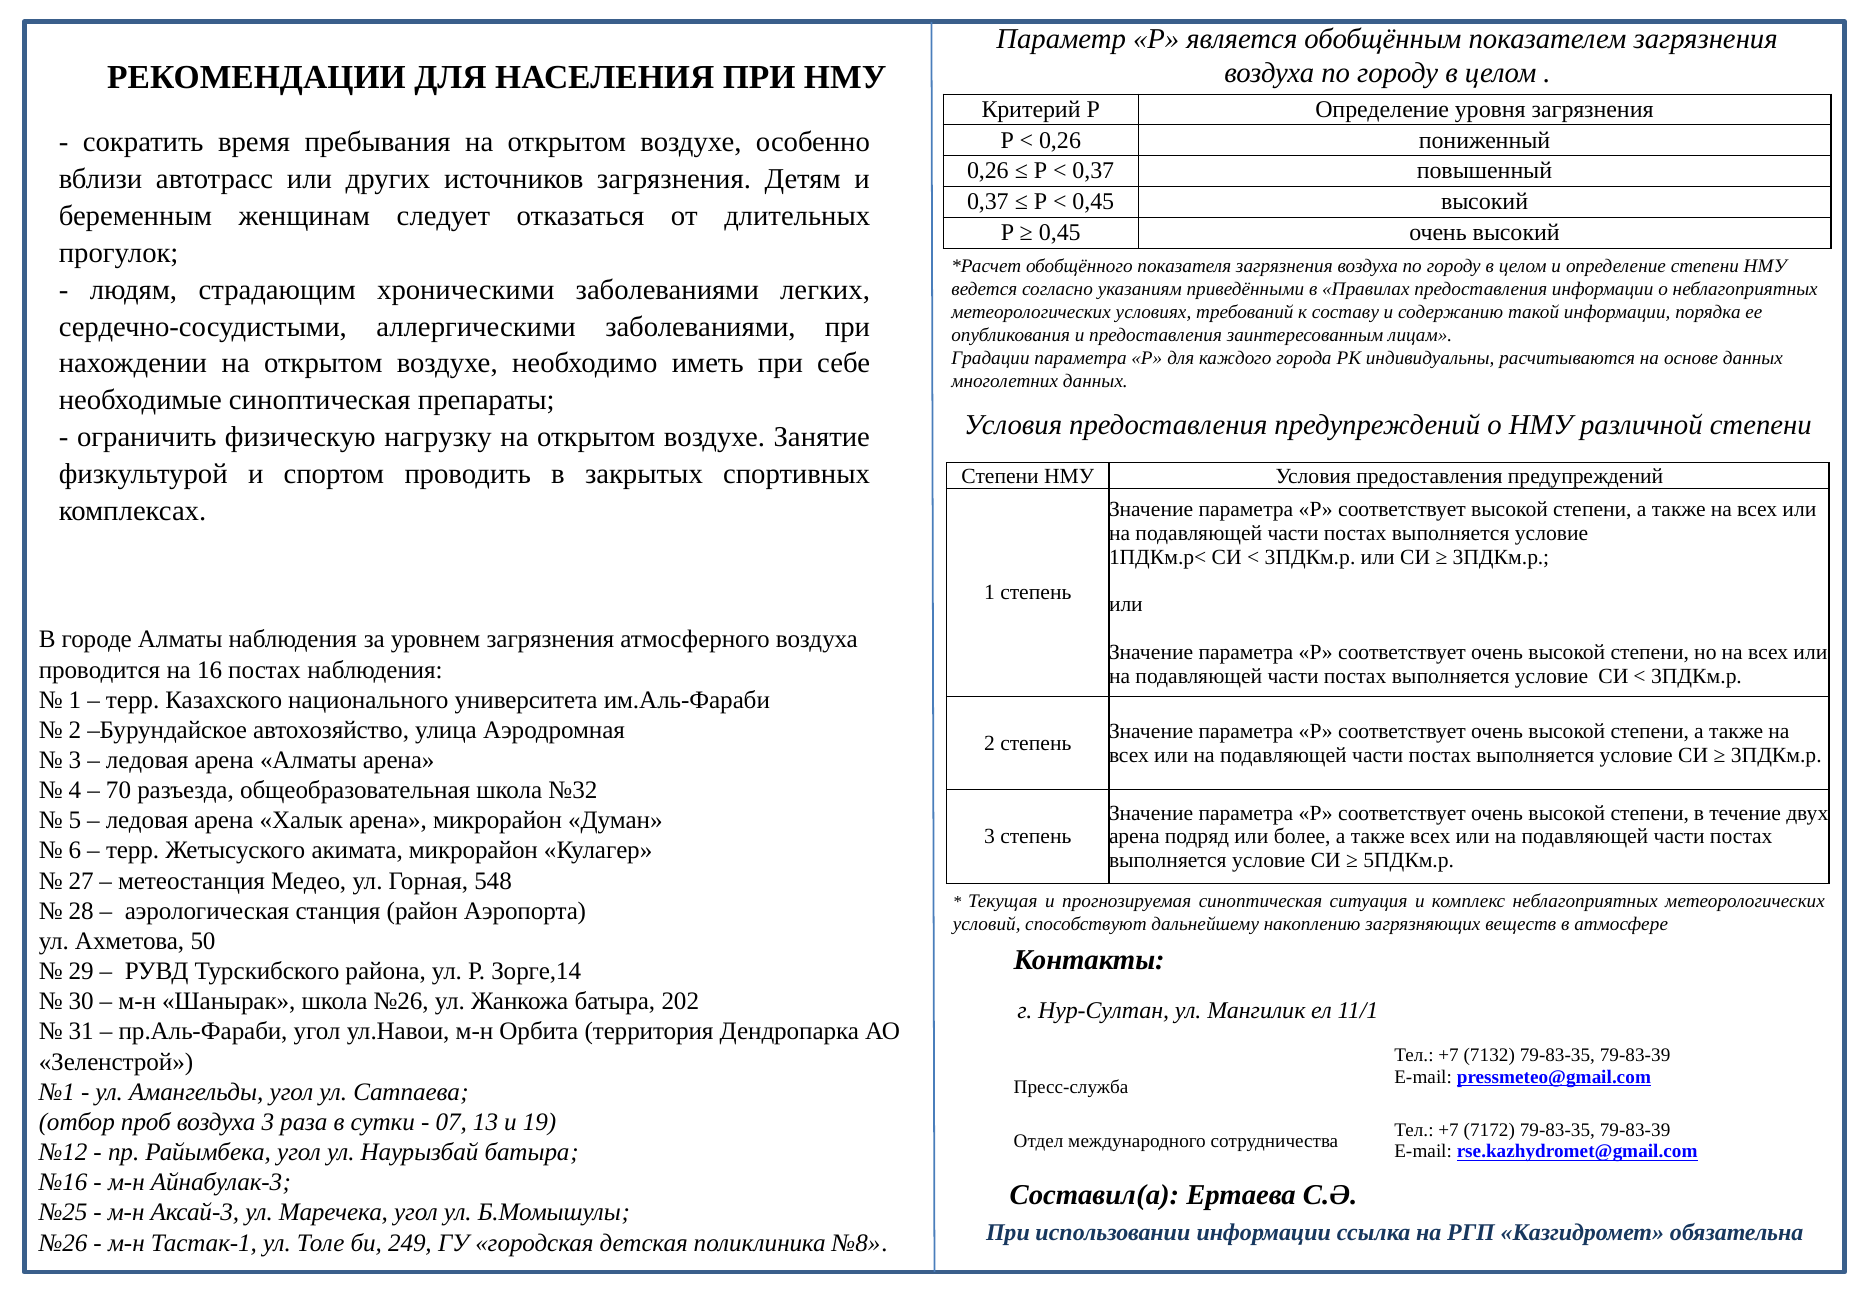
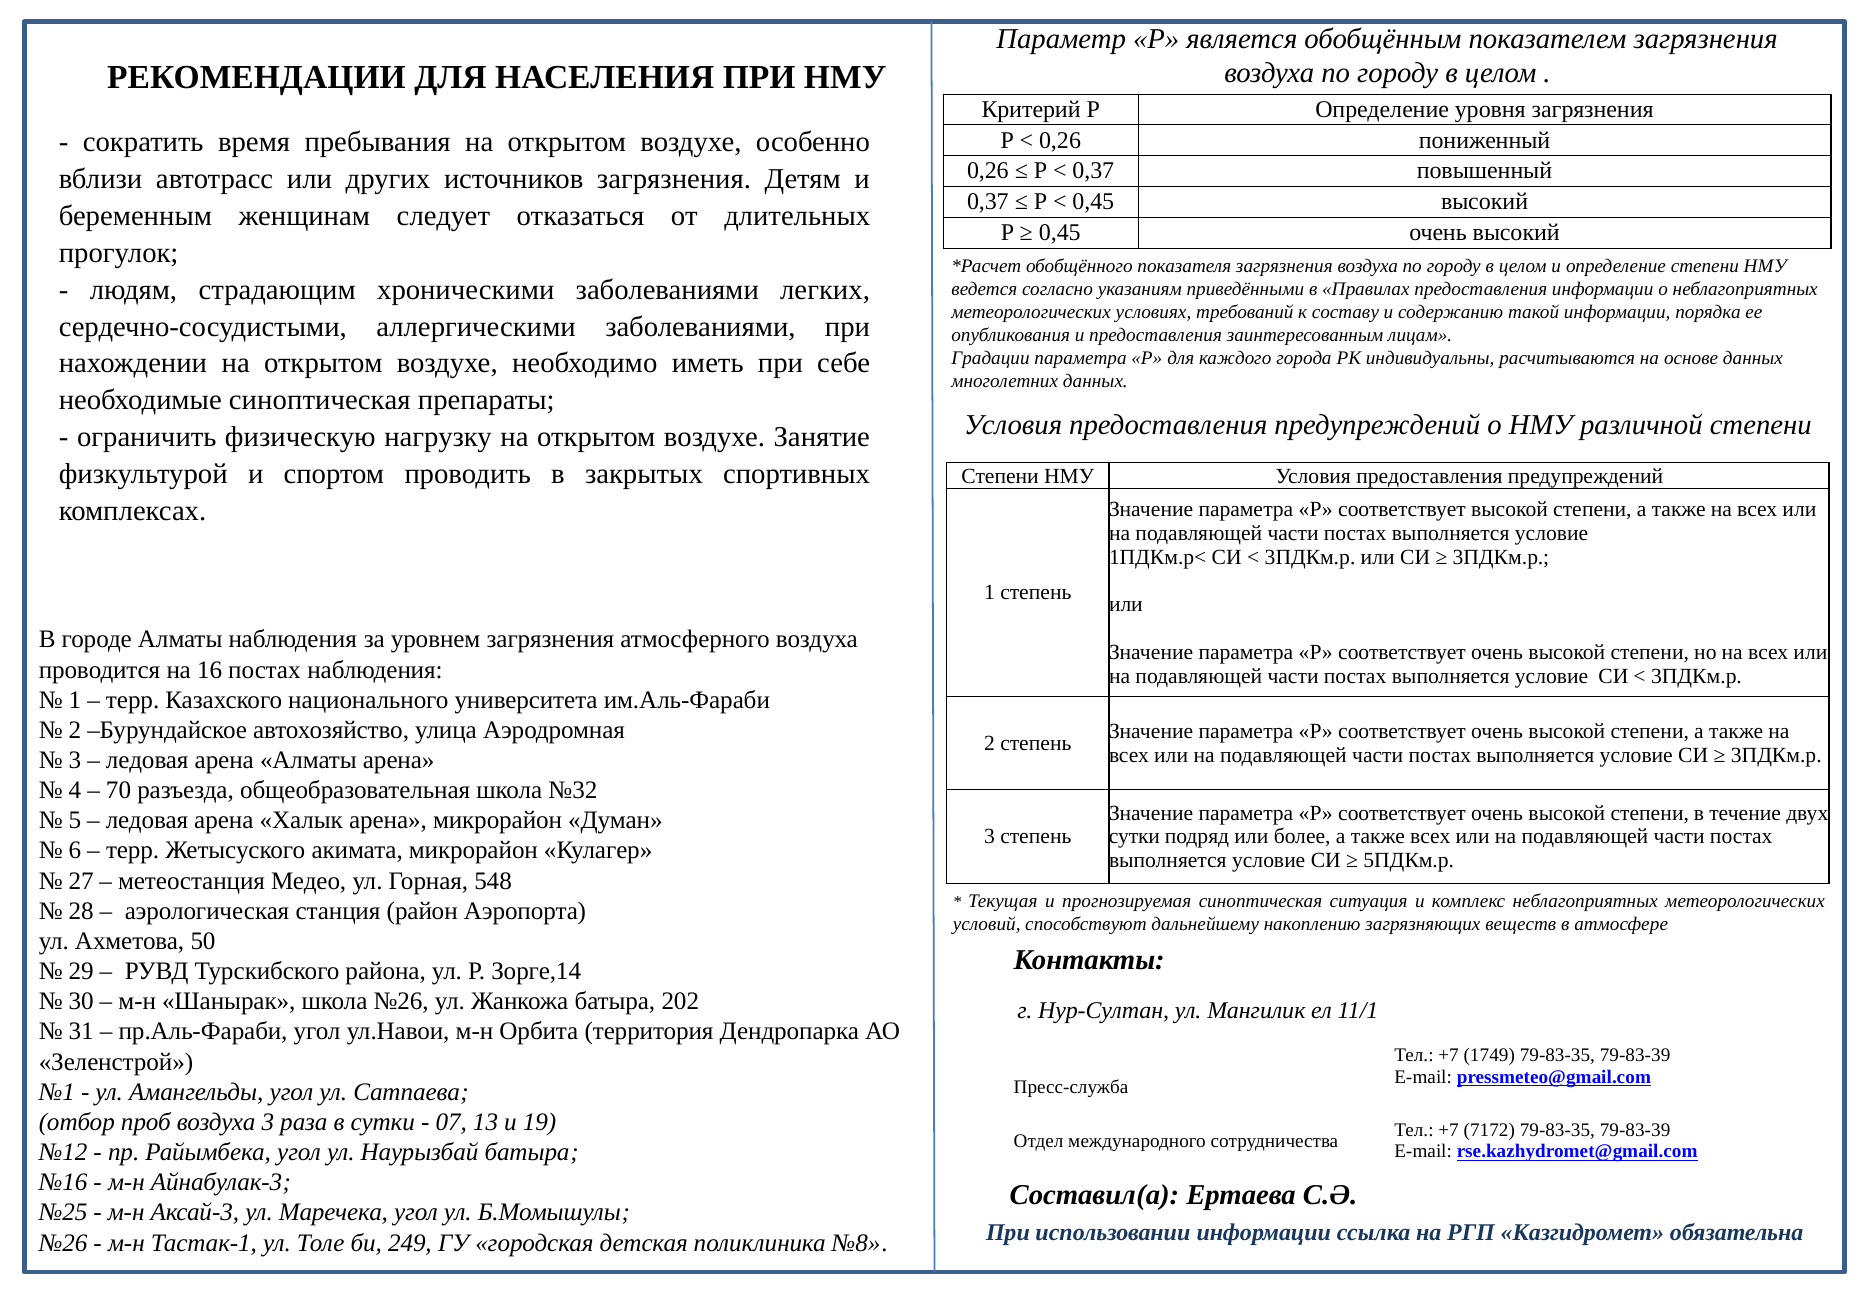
арена: арена -> сутки (1134, 837)
7132: 7132 -> 1749 (1489, 1055)
